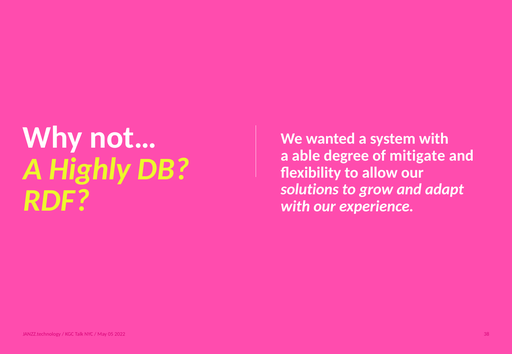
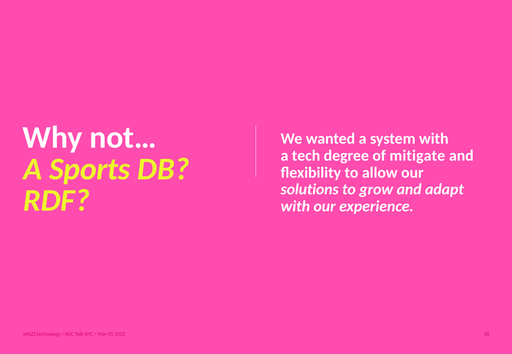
able: able -> tech (306, 156)
Highly: Highly -> Sports (90, 169)
